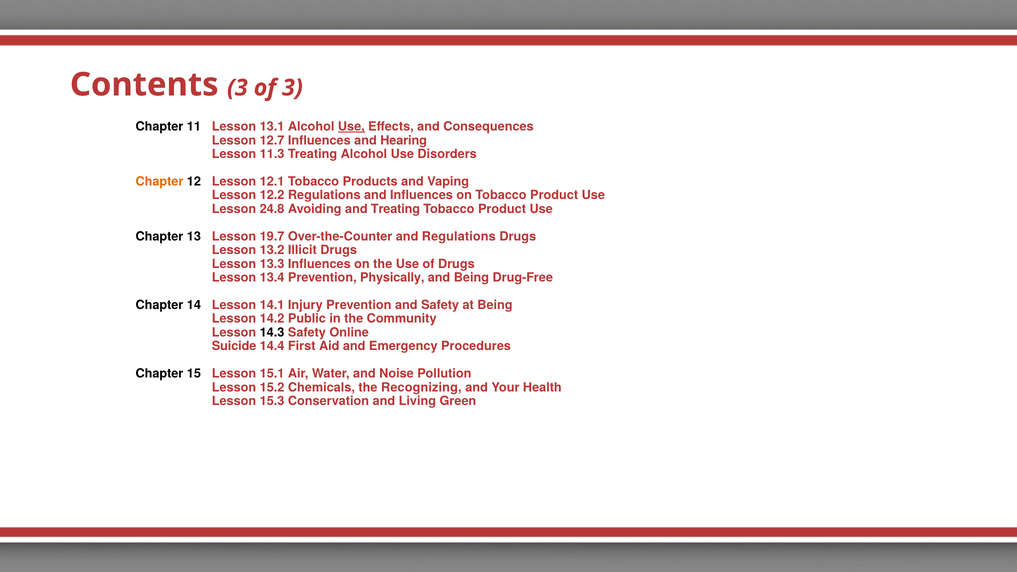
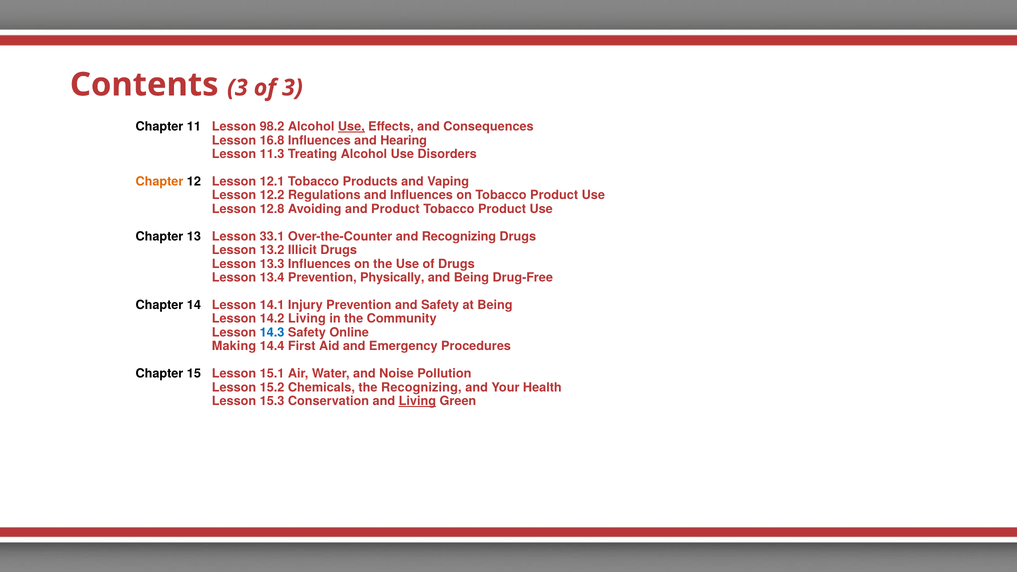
13.1: 13.1 -> 98.2 (272, 127)
12.7: 12.7 -> 16.8 (272, 140)
24.8: 24.8 -> 12.8 (272, 209)
and Treating: Treating -> Product (395, 209)
19.7: 19.7 -> 33.1 (272, 236)
and Regulations: Regulations -> Recognizing (459, 236)
14.2 Public: Public -> Living (307, 319)
14.3 colour: black -> blue (272, 332)
Suicide: Suicide -> Making (234, 346)
Living underline: none -> present (417, 401)
